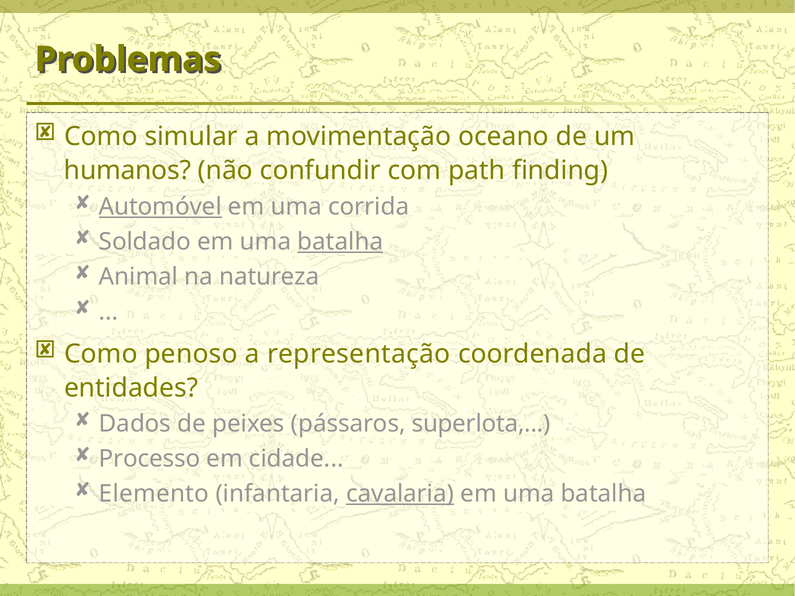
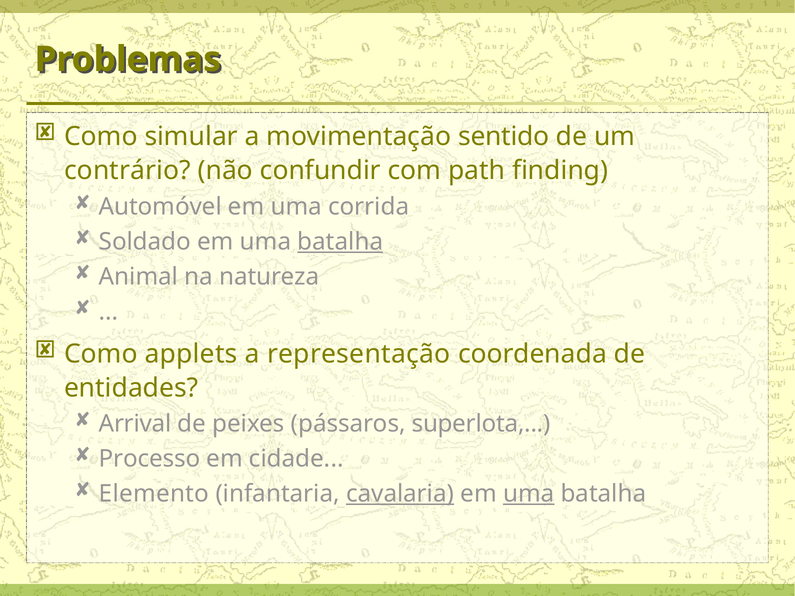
oceano: oceano -> sentido (504, 137)
humanos: humanos -> contrário (127, 171)
Automóvel underline: present -> none (160, 207)
penoso: penoso -> applets (191, 354)
Dados: Dados -> Arrival (135, 424)
uma underline: none -> present (529, 494)
